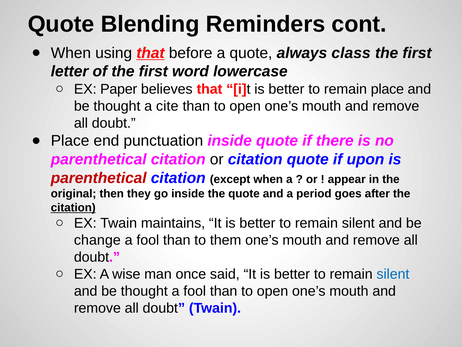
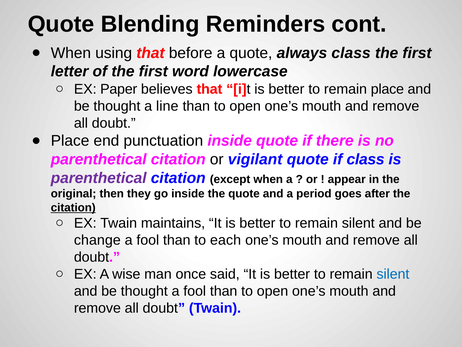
that underline: present -> none (150, 53)
cite: cite -> line (167, 106)
or citation: citation -> vigilant (255, 159)
if upon: upon -> class (366, 159)
parenthetical colour: red -> purple (99, 178)
them: them -> each (226, 240)
